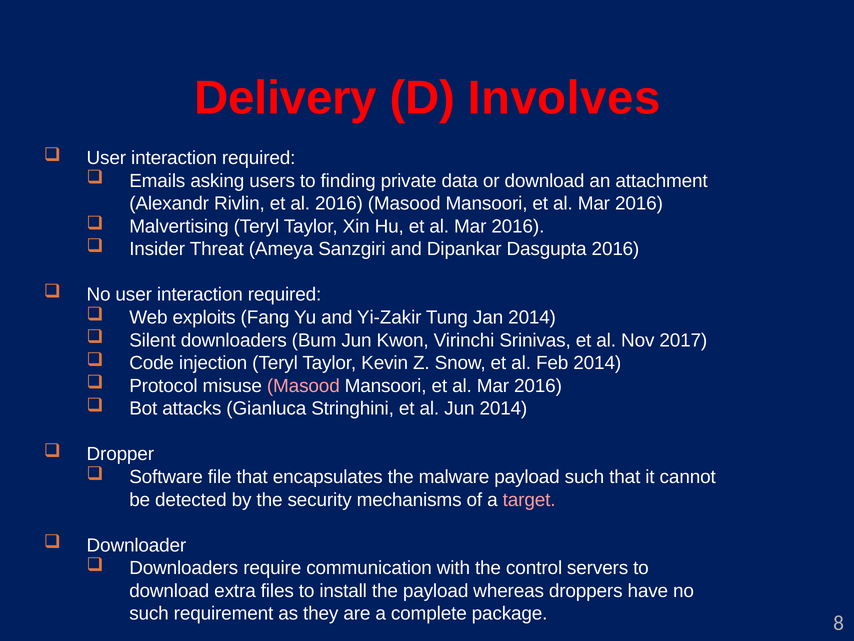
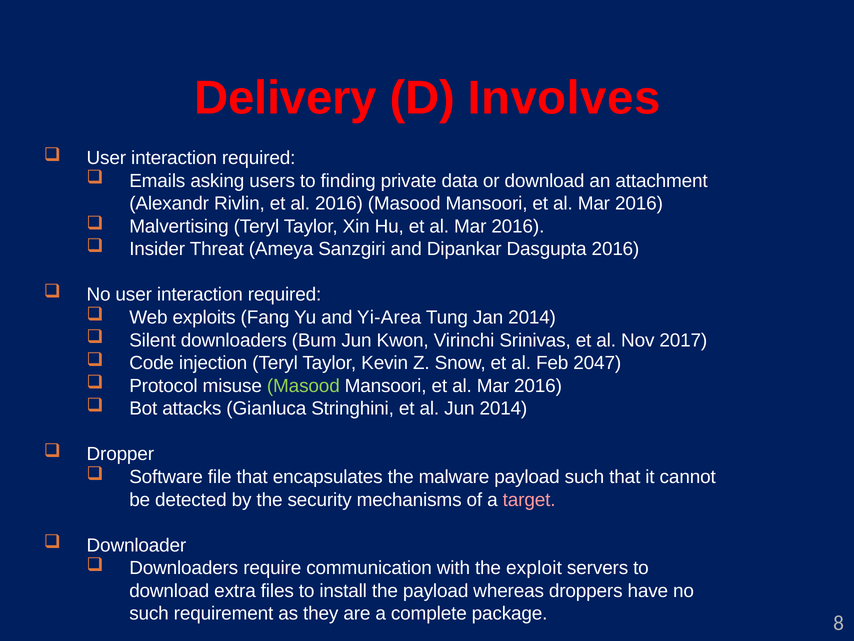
Yi-Zakir: Yi-Zakir -> Yi-Area (389, 317)
Feb 2014: 2014 -> 2047 (597, 363)
Masood colour: pink -> light green (303, 386)
control: control -> exploit (534, 568)
